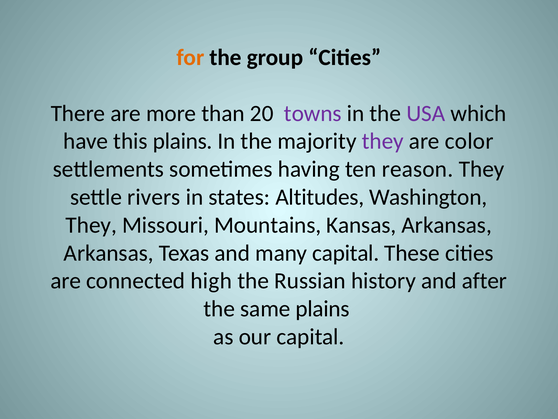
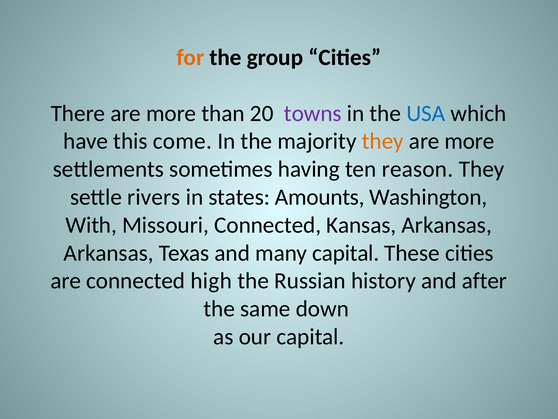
USA colour: purple -> blue (426, 113)
this plains: plains -> come (182, 141)
they colour: purple -> orange (383, 141)
color: color -> more (469, 141)
Altitudes: Altitudes -> Amounts (320, 197)
They: They -> With (91, 225)
Missouri Mountains: Mountains -> Connected (268, 225)
same plains: plains -> down (322, 309)
